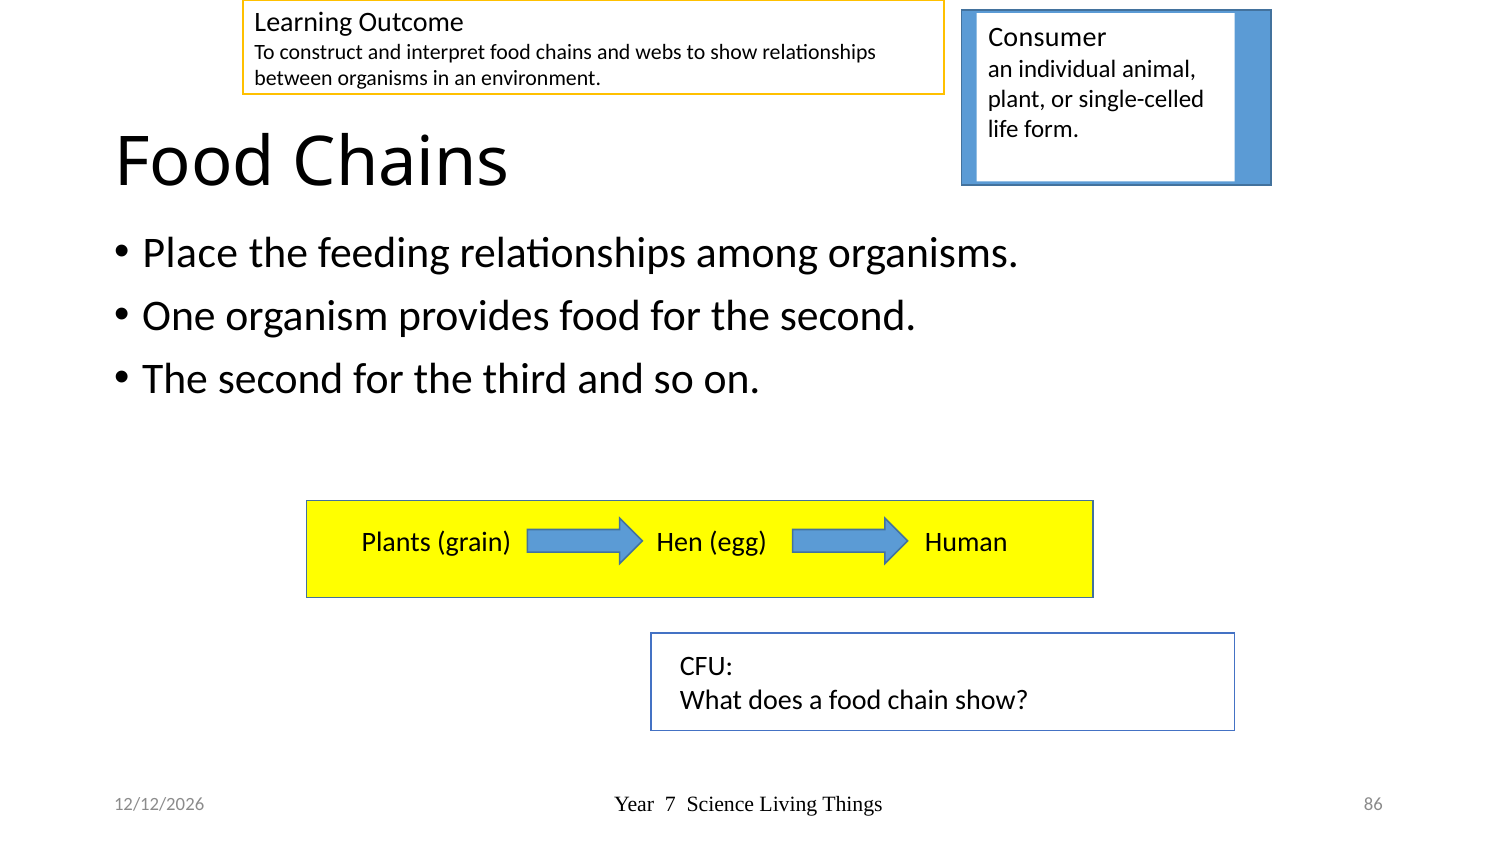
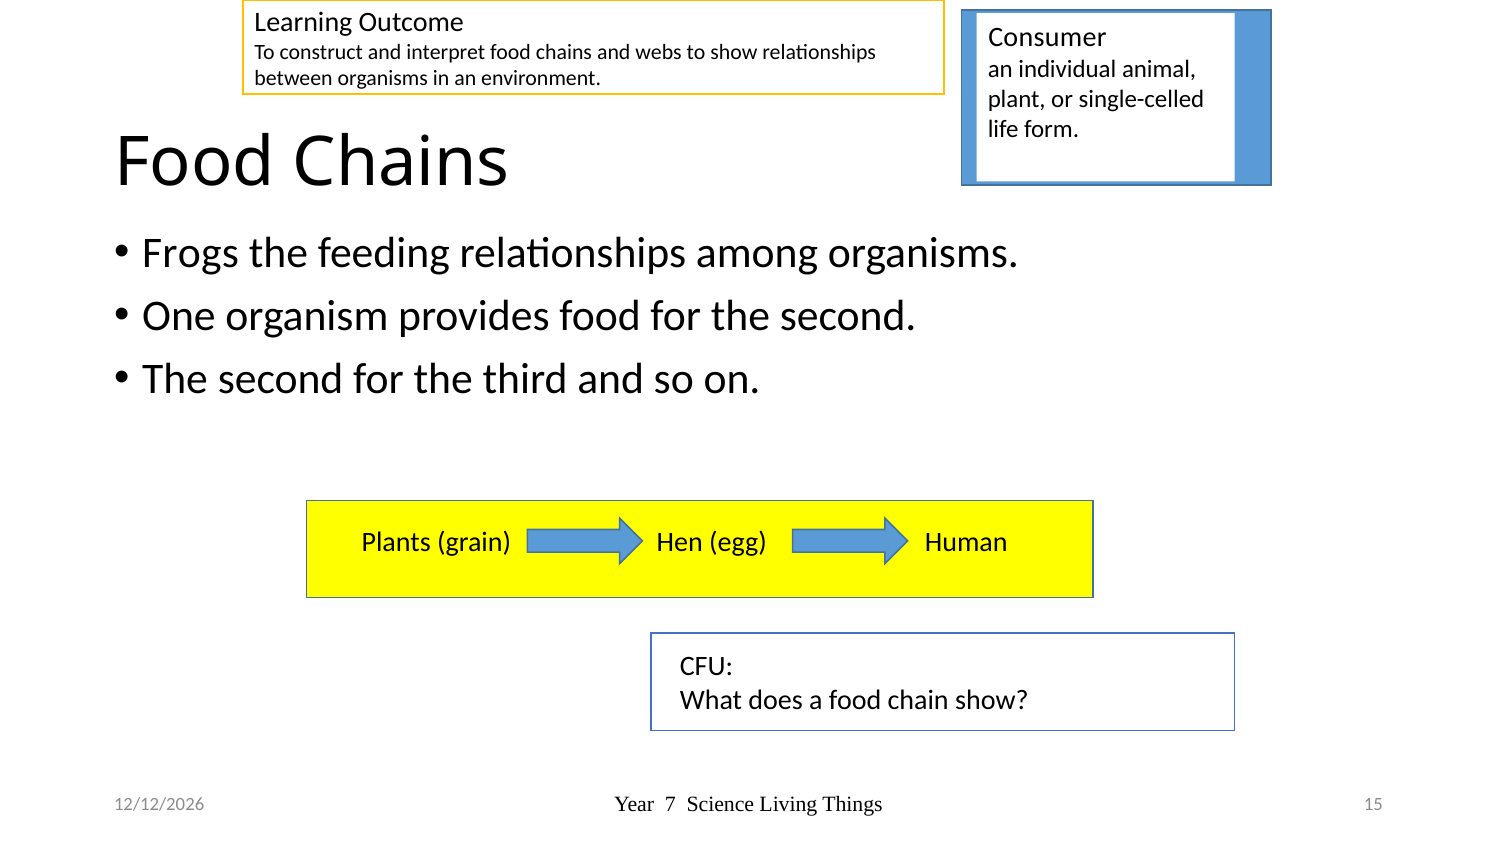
Place: Place -> Frogs (191, 253)
86: 86 -> 15 (1373, 804)
